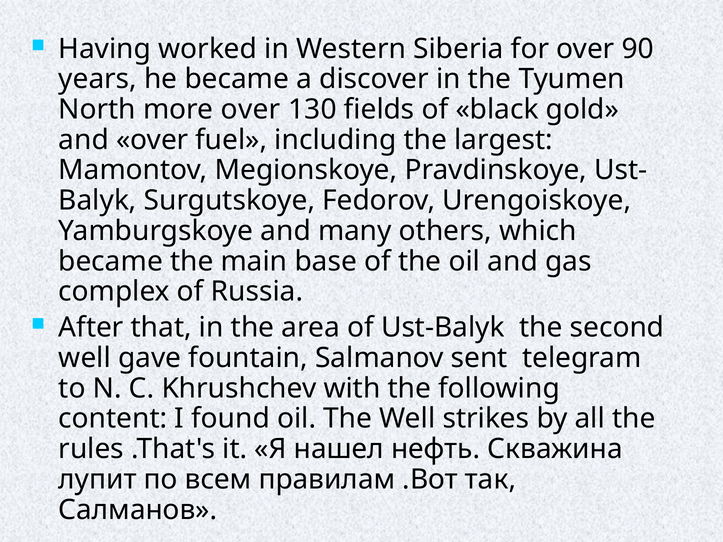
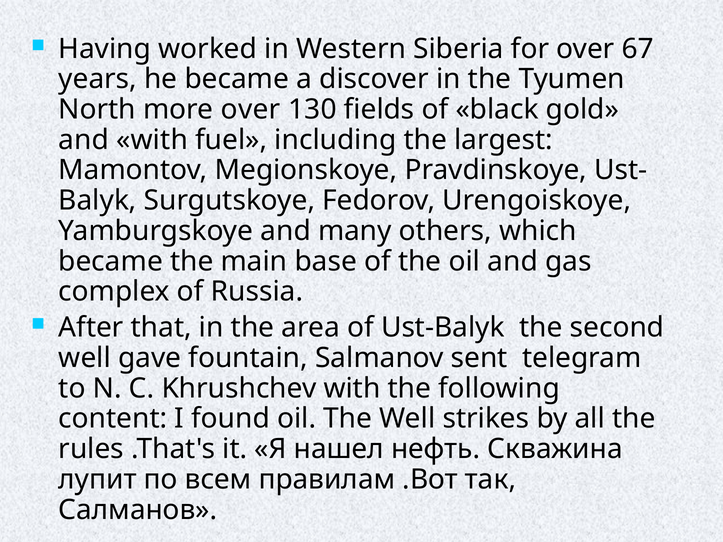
90: 90 -> 67 (638, 49)
and over: over -> with (152, 140)
